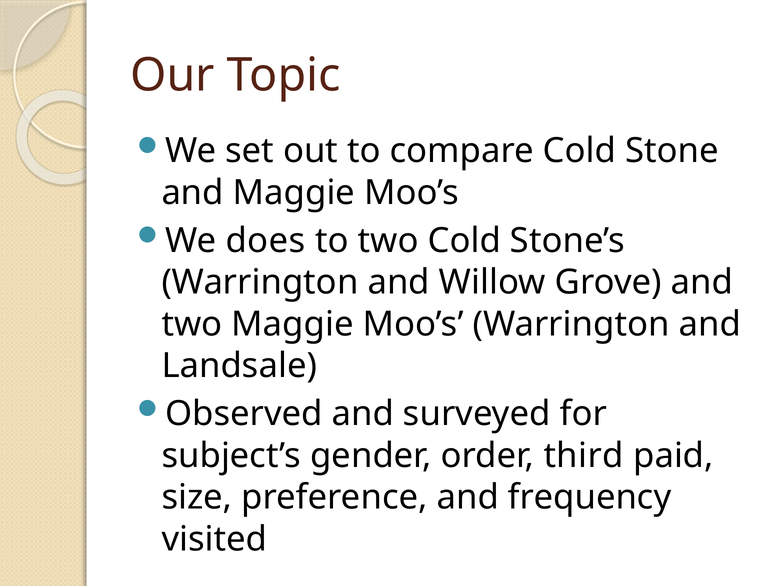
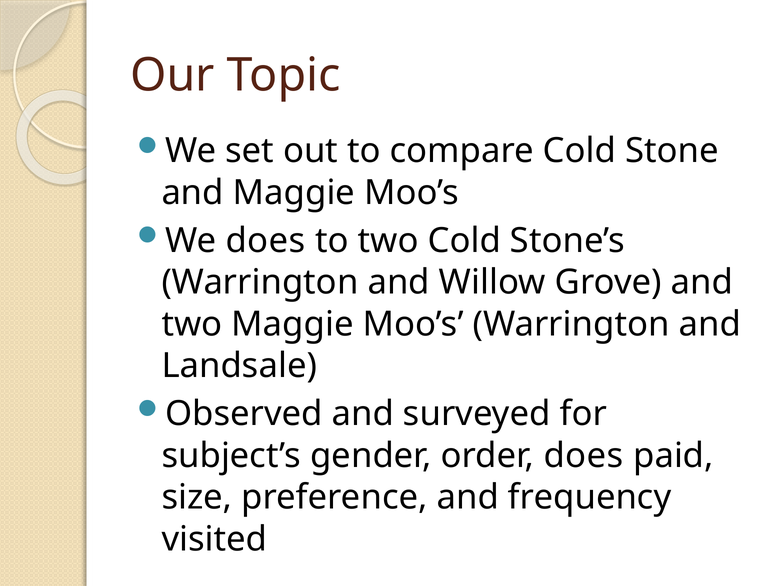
order third: third -> does (584, 456)
